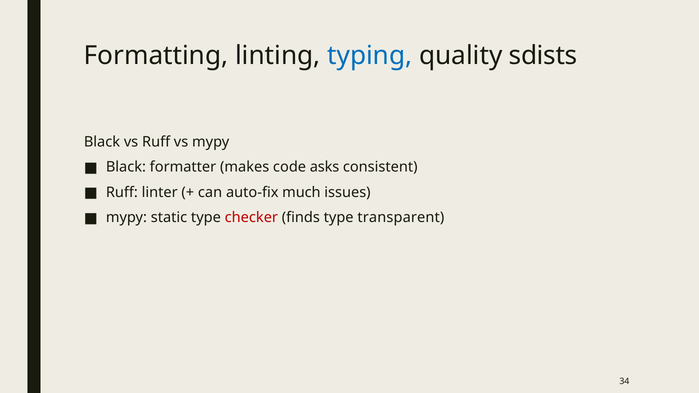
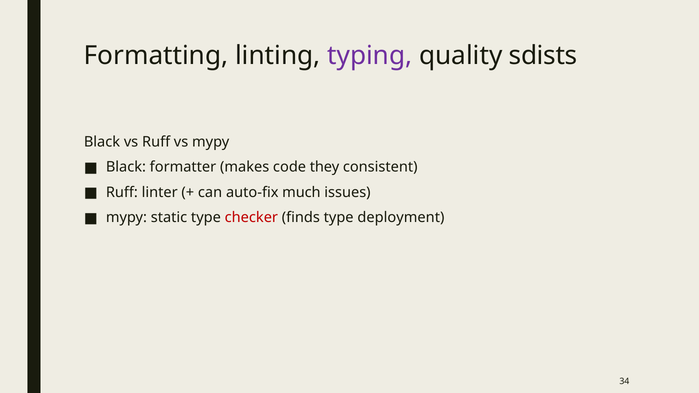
typing colour: blue -> purple (370, 56)
asks: asks -> they (325, 167)
transparent: transparent -> deployment (401, 218)
